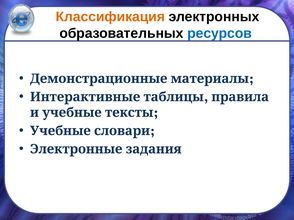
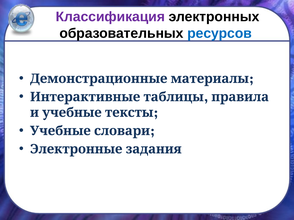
Классификация colour: orange -> purple (110, 17)
